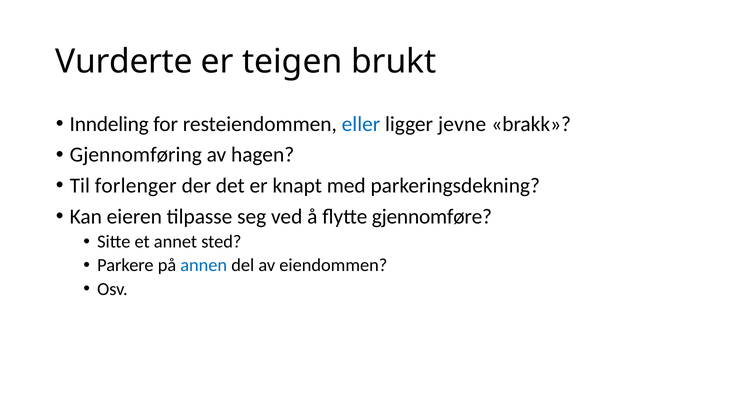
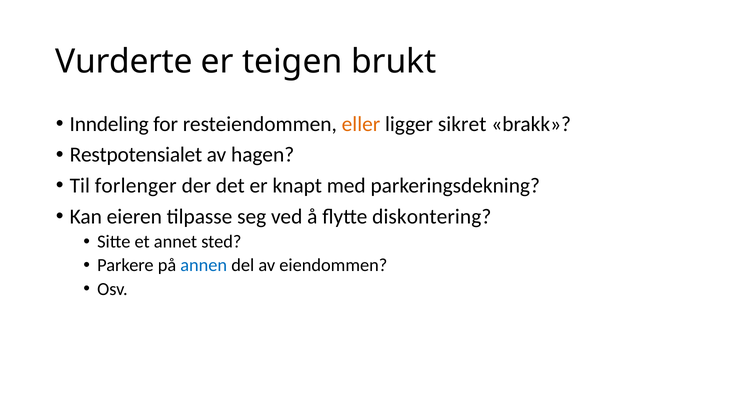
eller colour: blue -> orange (361, 124)
jevne: jevne -> sikret (462, 124)
Gjennomføring: Gjennomføring -> Restpotensialet (136, 155)
gjennomføre: gjennomføre -> diskontering (432, 216)
